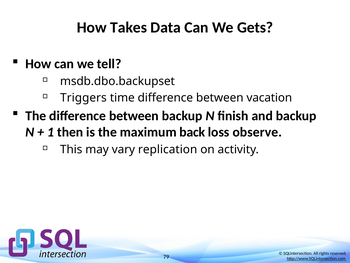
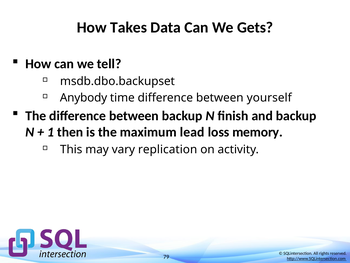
Triggers: Triggers -> Anybody (84, 98)
vacation: vacation -> yourself (269, 98)
back: back -> lead (192, 132)
observe: observe -> memory (257, 132)
